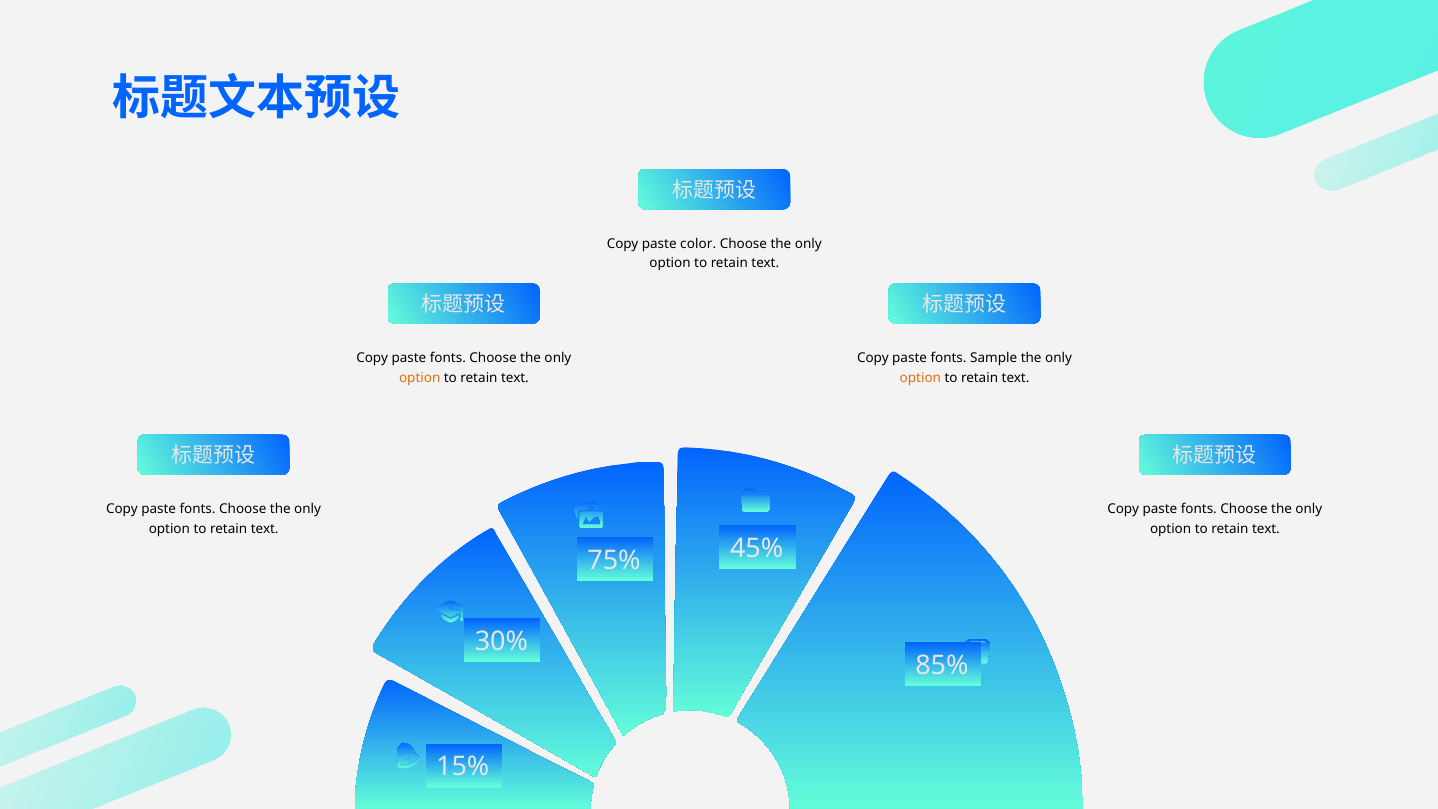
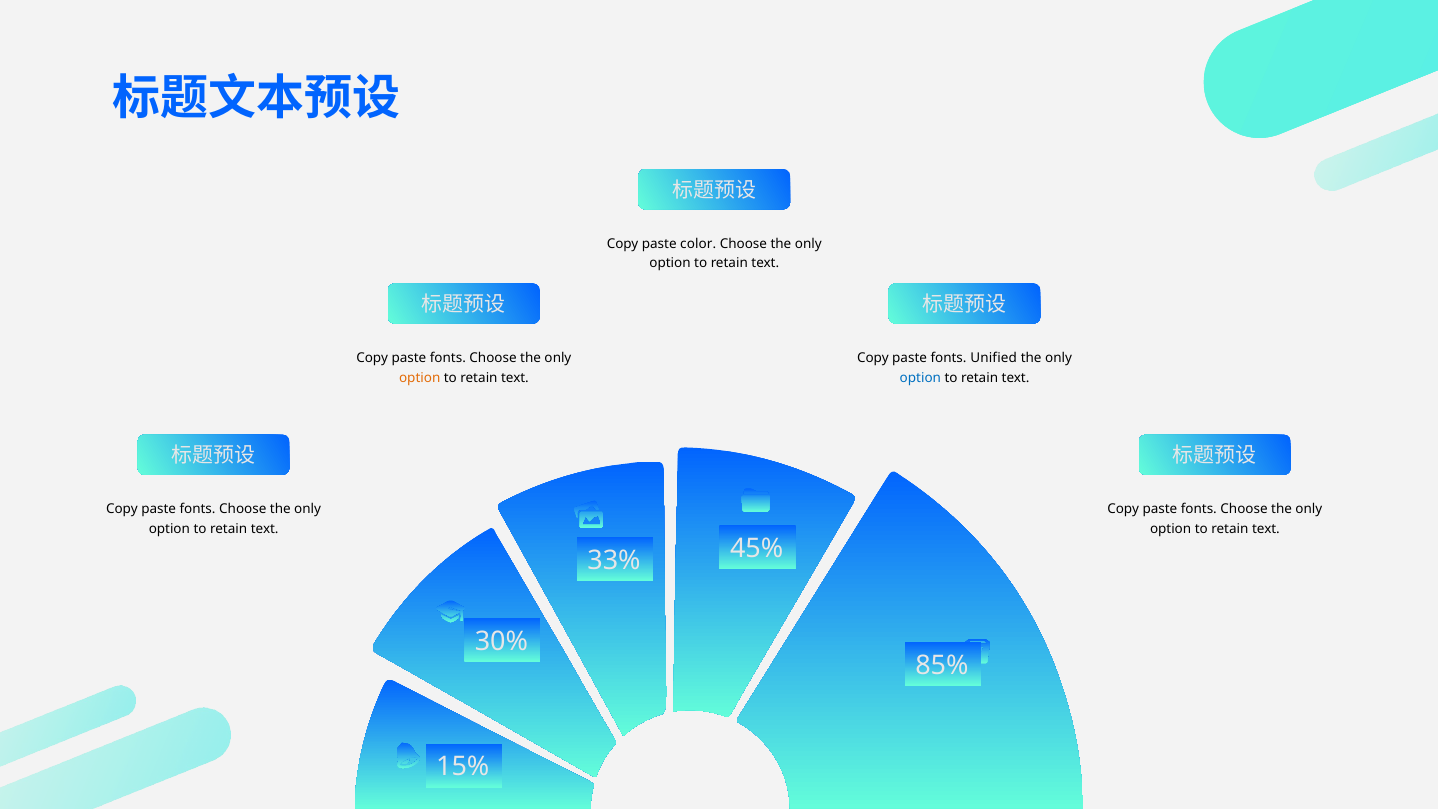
Sample: Sample -> Unified (994, 358)
option colour: orange -> blue (920, 378)
75%: 75% -> 33% (614, 560)
